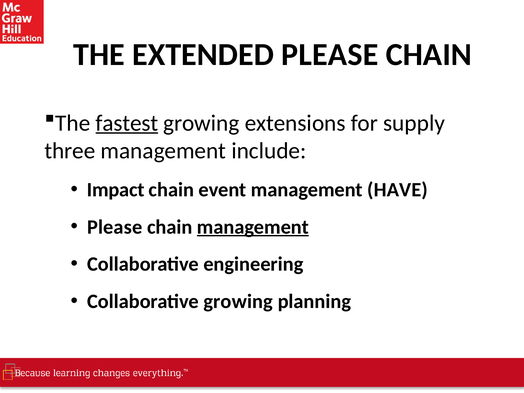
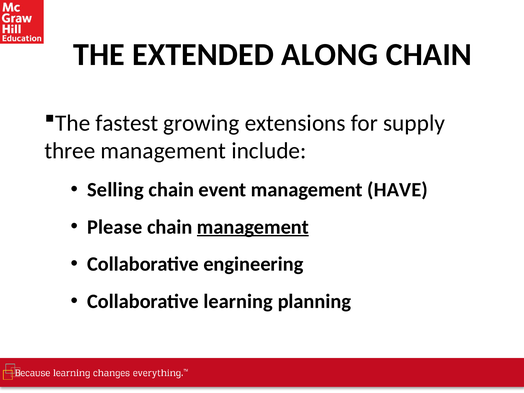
EXTENDED PLEASE: PLEASE -> ALONG (330, 55)
fastest underline: present -> none (127, 123)
Impact: Impact -> Selling (115, 190)
Collaborative growing: growing -> learning (238, 301)
